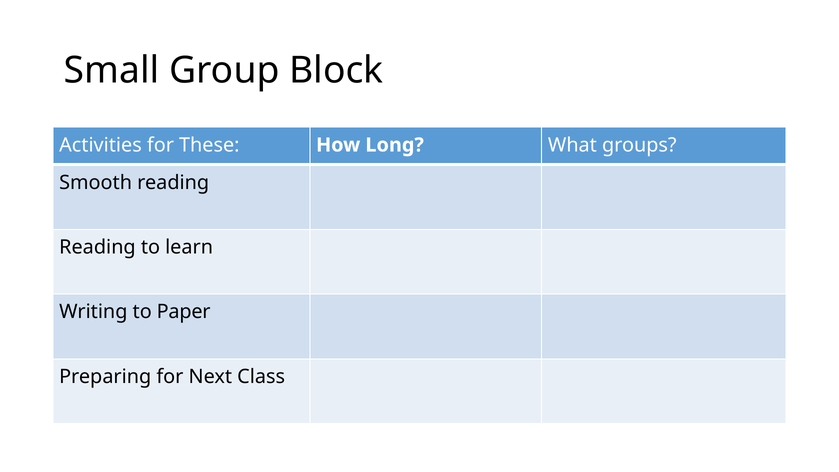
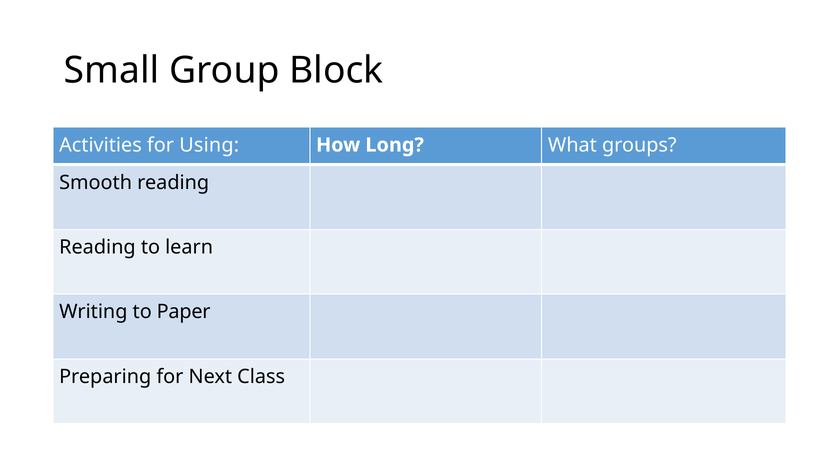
These: These -> Using (209, 145)
